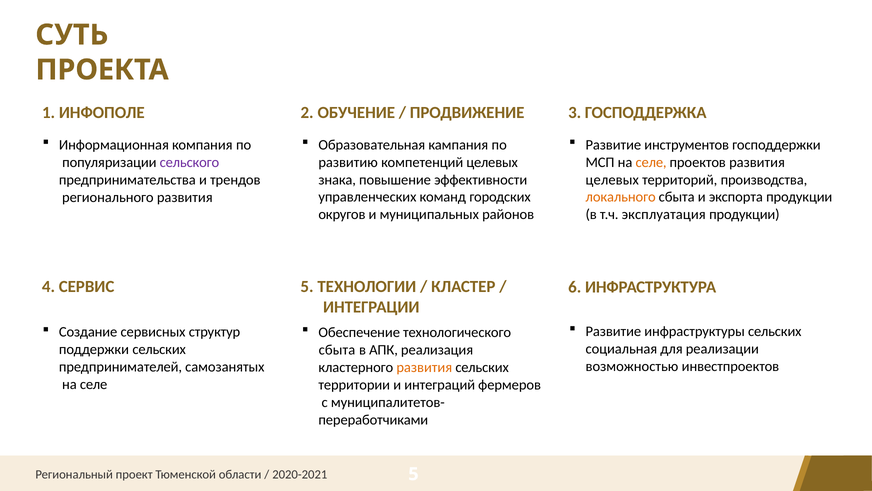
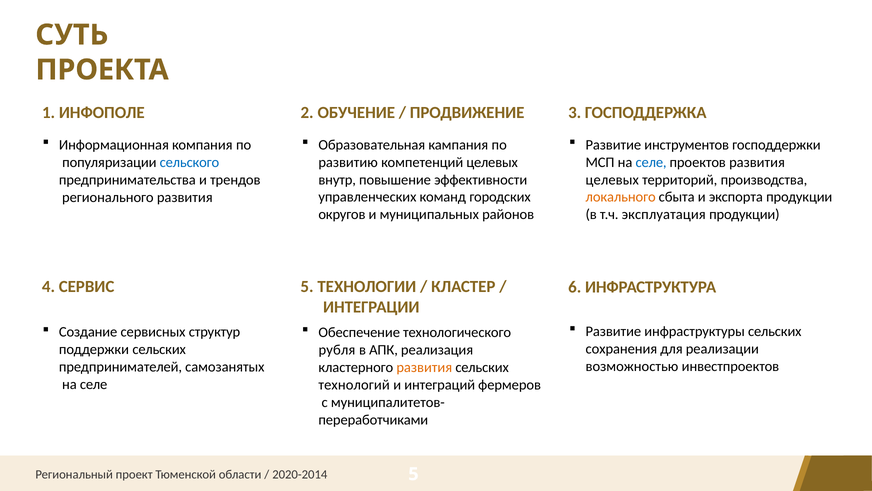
селе colour: orange -> blue (651, 162)
сельского colour: purple -> blue (189, 162)
знака: знака -> внутр (337, 180)
социальная: социальная -> сохранения (621, 349)
сбыта: сбыта -> рубля (337, 350)
территории: территории -> технологий (354, 384)
2020-2021: 2020-2021 -> 2020-2014 (300, 474)
